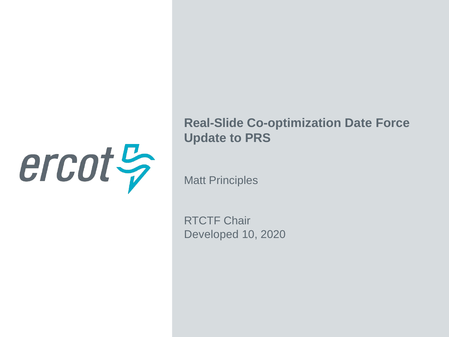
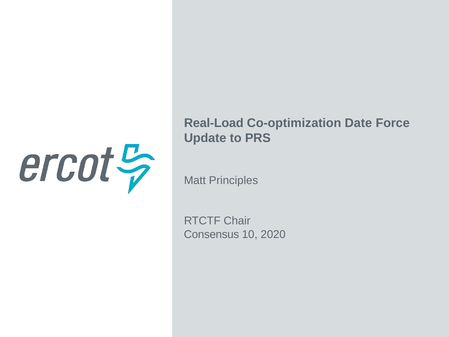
Real-Slide: Real-Slide -> Real-Load (214, 123)
Developed: Developed -> Consensus (211, 234)
